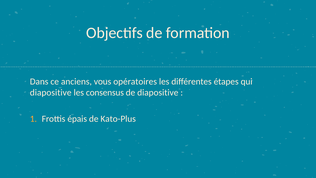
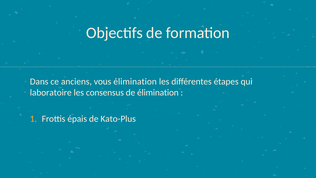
vous opératoires: opératoires -> élimination (135, 81)
diapositive: diapositive -> laboratoire (51, 92)
de diapositive: diapositive -> élimination (158, 92)
